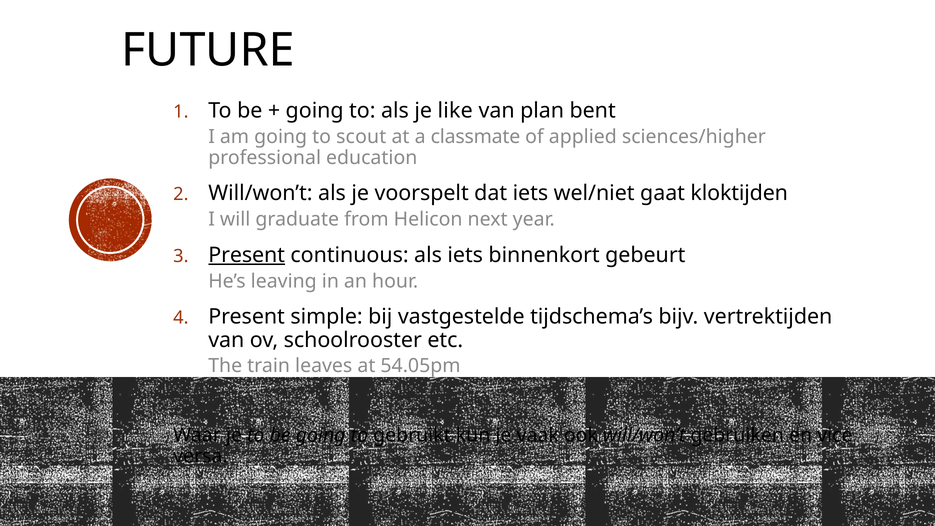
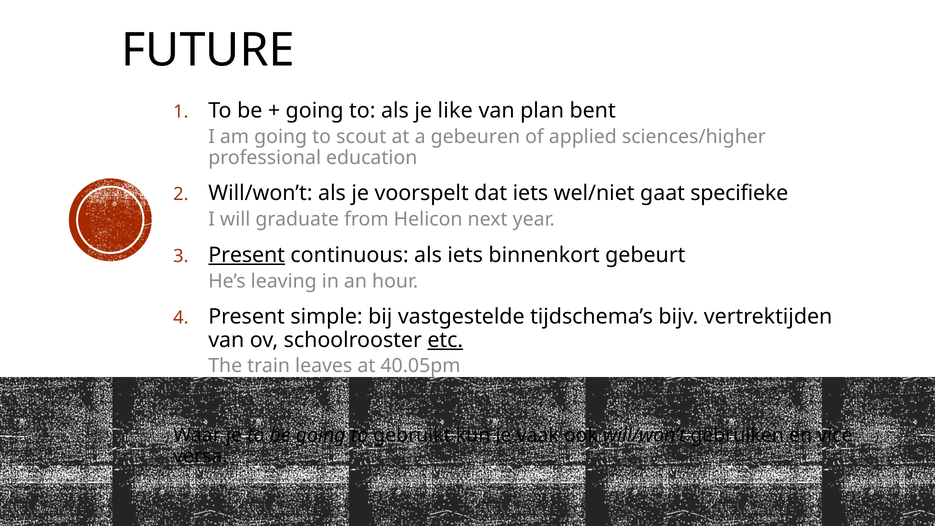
classmate: classmate -> gebeuren (475, 137)
kloktijden: kloktijden -> specifieke (739, 193)
etc underline: none -> present (445, 340)
54.05pm: 54.05pm -> 40.05pm (420, 366)
